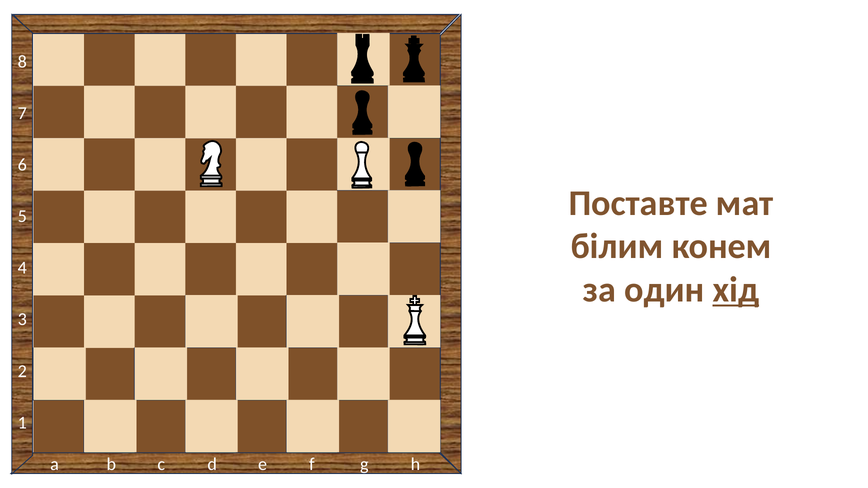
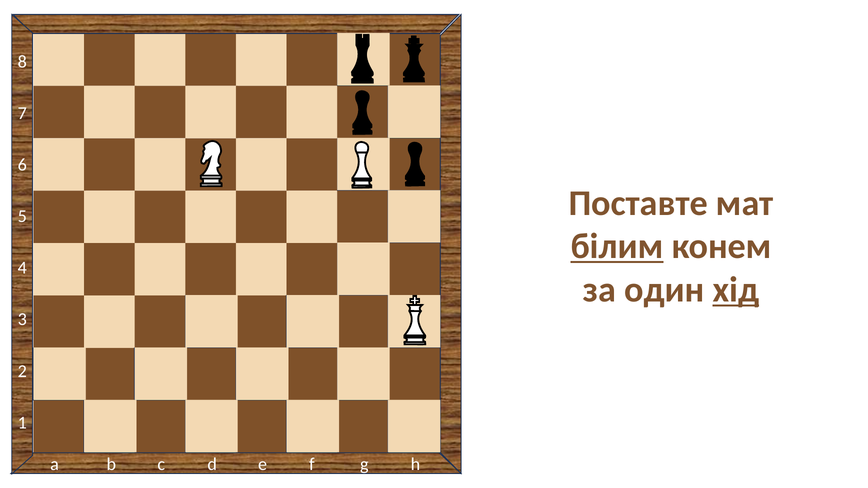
білим underline: none -> present (617, 247)
